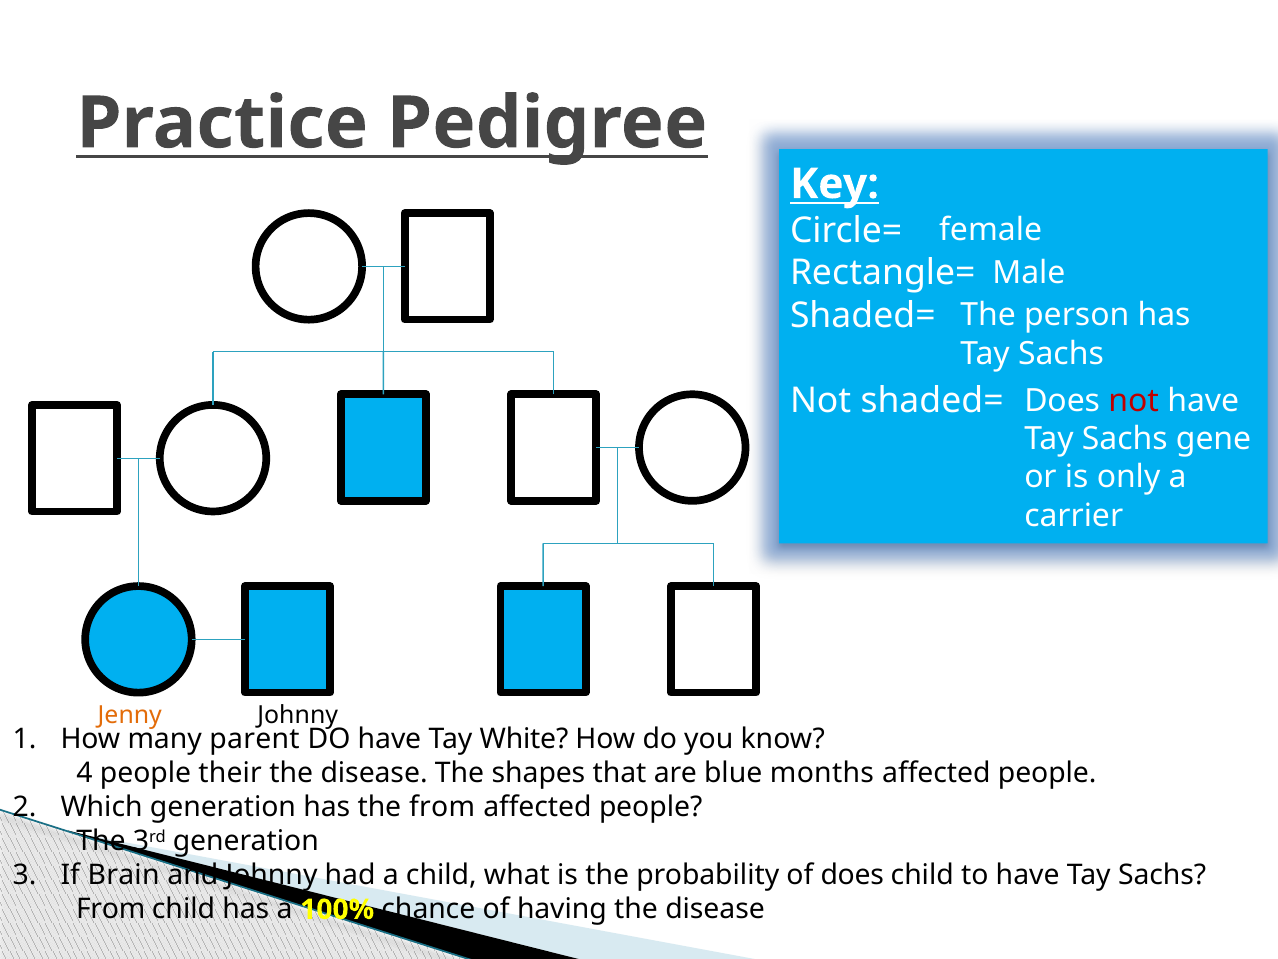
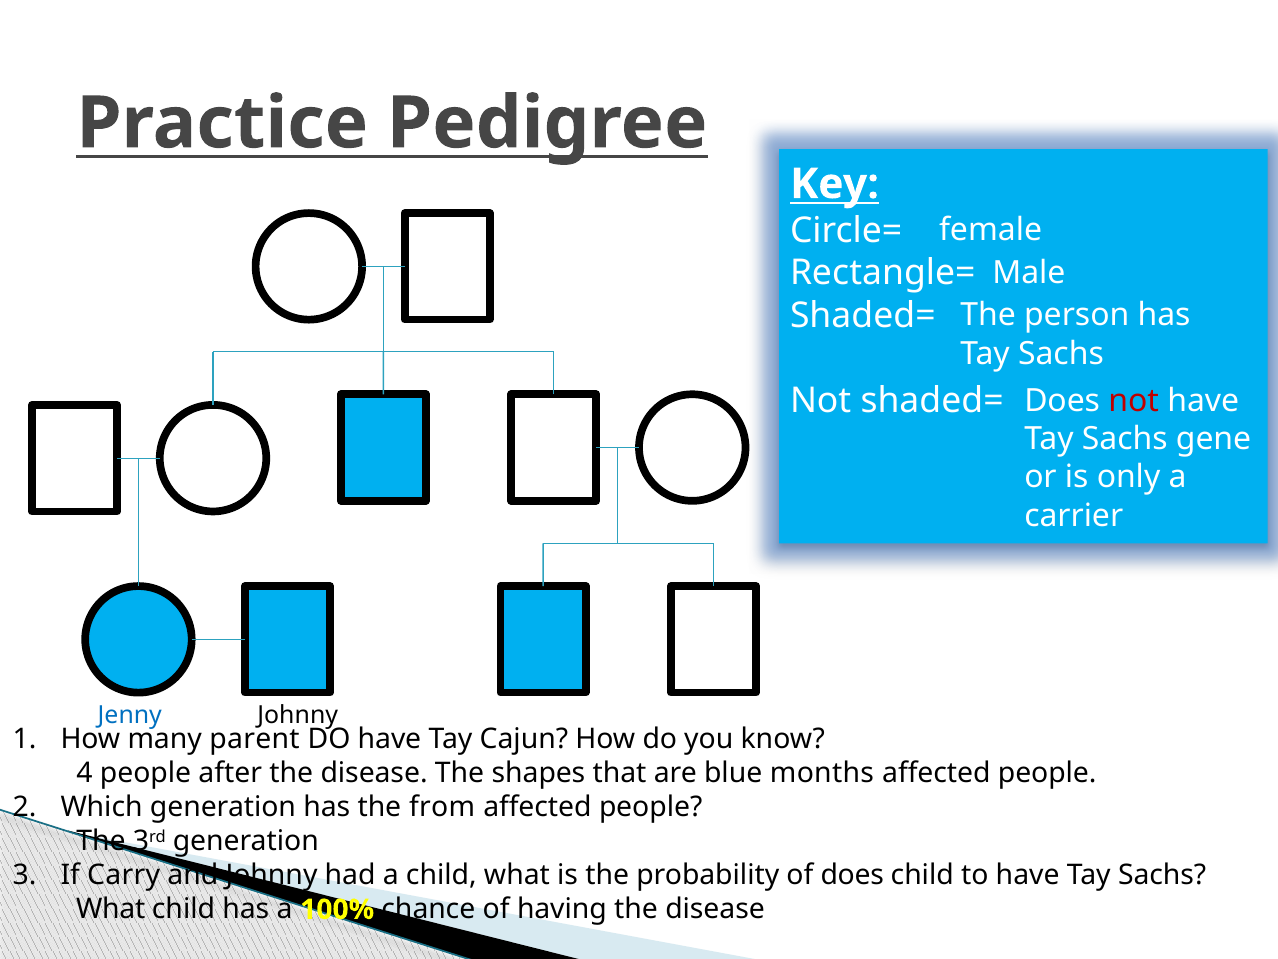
Jenny colour: orange -> blue (130, 715)
White: White -> Cajun (524, 739)
their: their -> after (230, 773)
Brain: Brain -> Carry (124, 875)
From: From -> What (111, 909)
